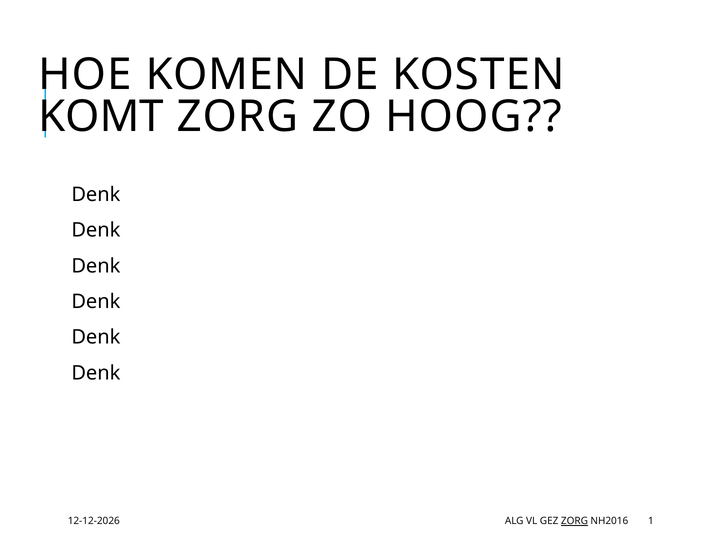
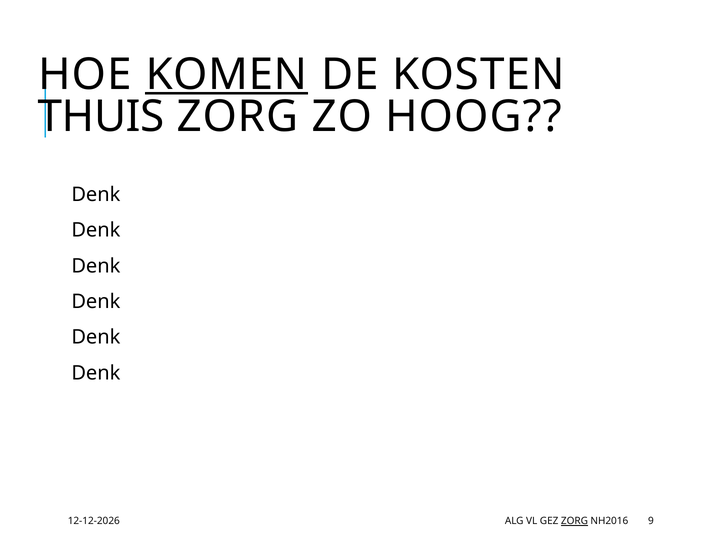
KOMEN underline: none -> present (226, 74)
KOMT: KOMT -> THUIS (101, 117)
1: 1 -> 9 (651, 521)
